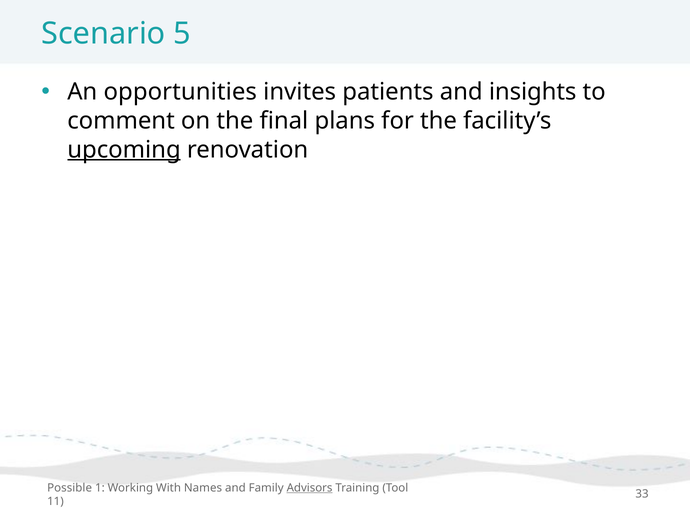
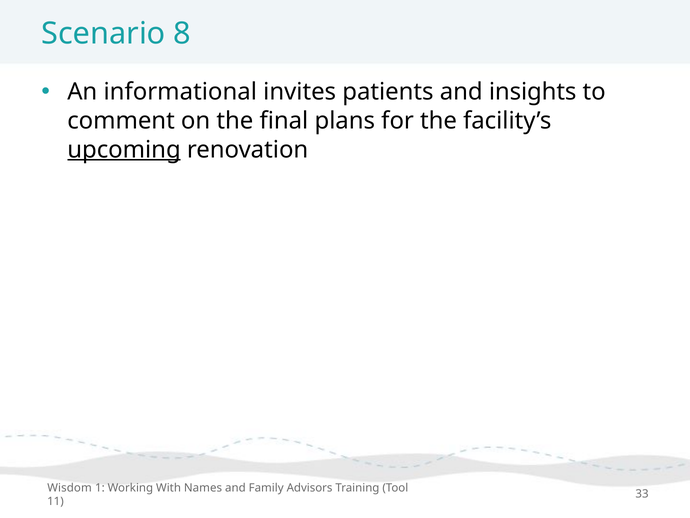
5: 5 -> 8 (182, 34)
opportunities: opportunities -> informational (180, 92)
Possible: Possible -> Wisdom (70, 487)
Advisors underline: present -> none (310, 487)
